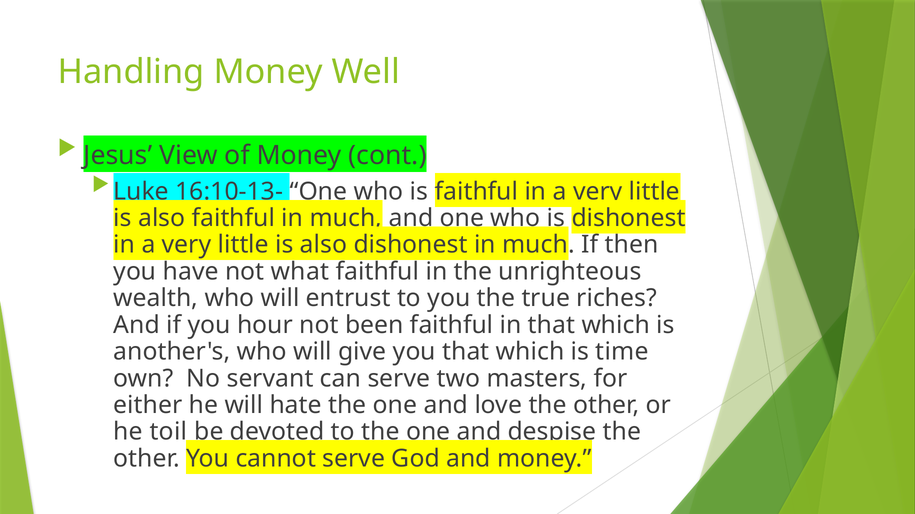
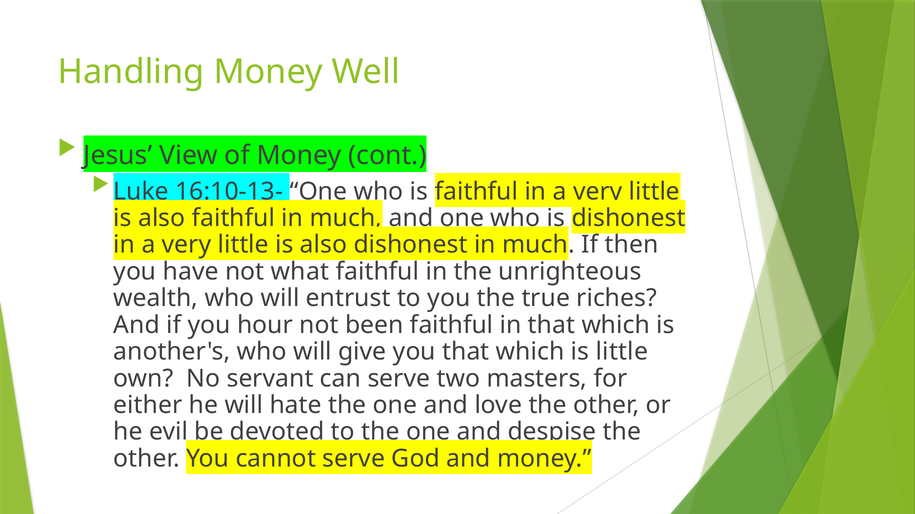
is time: time -> little (622, 352)
toil: toil -> evil (169, 432)
